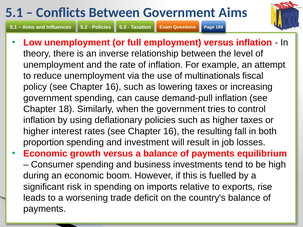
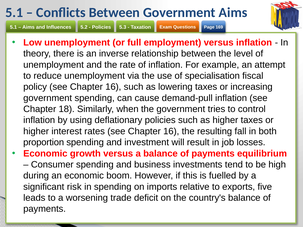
multinationals: multinationals -> specialisation (212, 76)
rise: rise -> five (265, 187)
